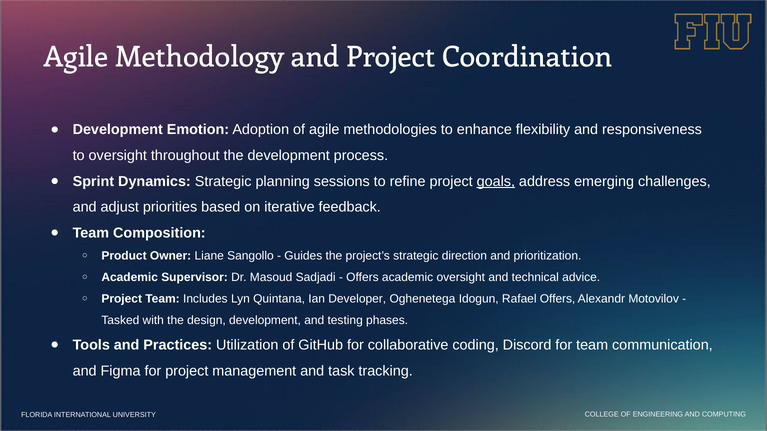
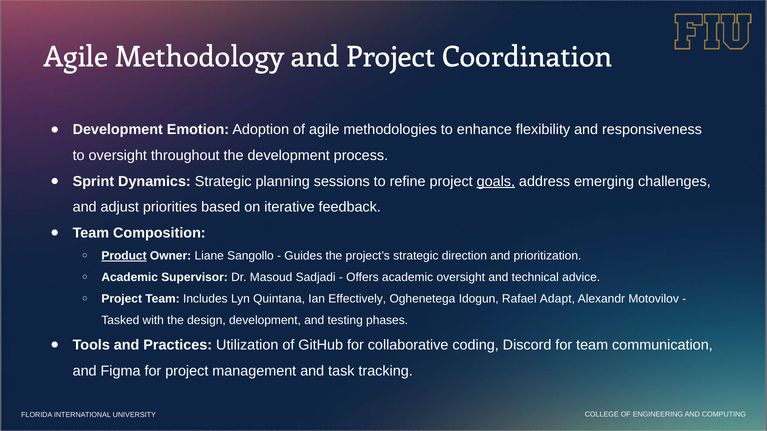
Product underline: none -> present (124, 256)
Developer: Developer -> Effectively (357, 299)
Rafael Offers: Offers -> Adapt (557, 299)
